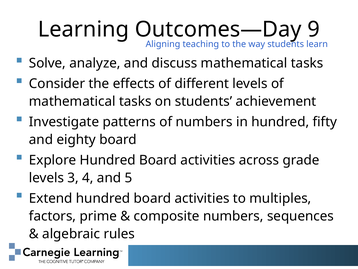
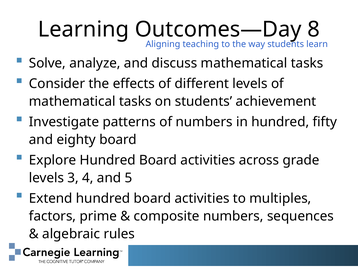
9: 9 -> 8 (314, 29)
